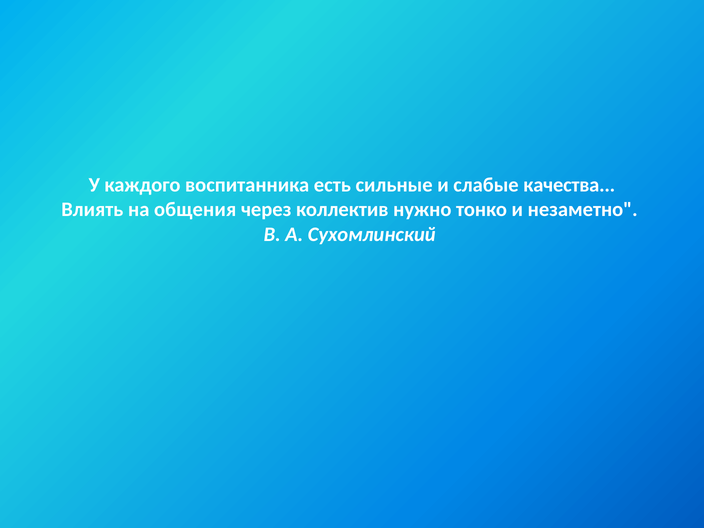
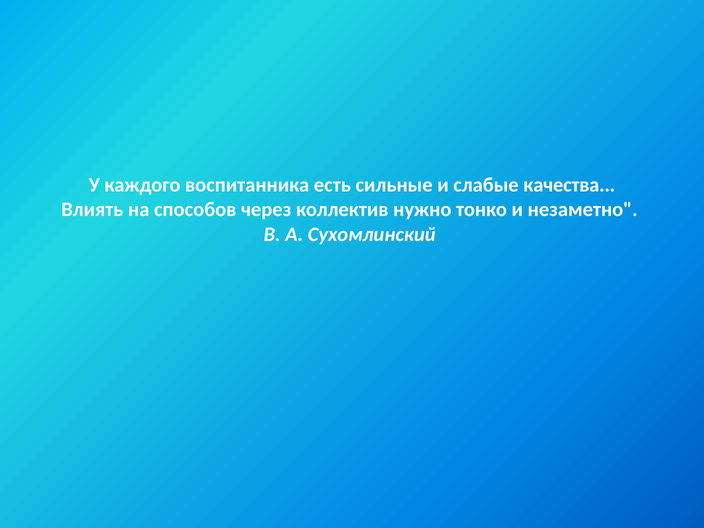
общения: общения -> способов (195, 210)
